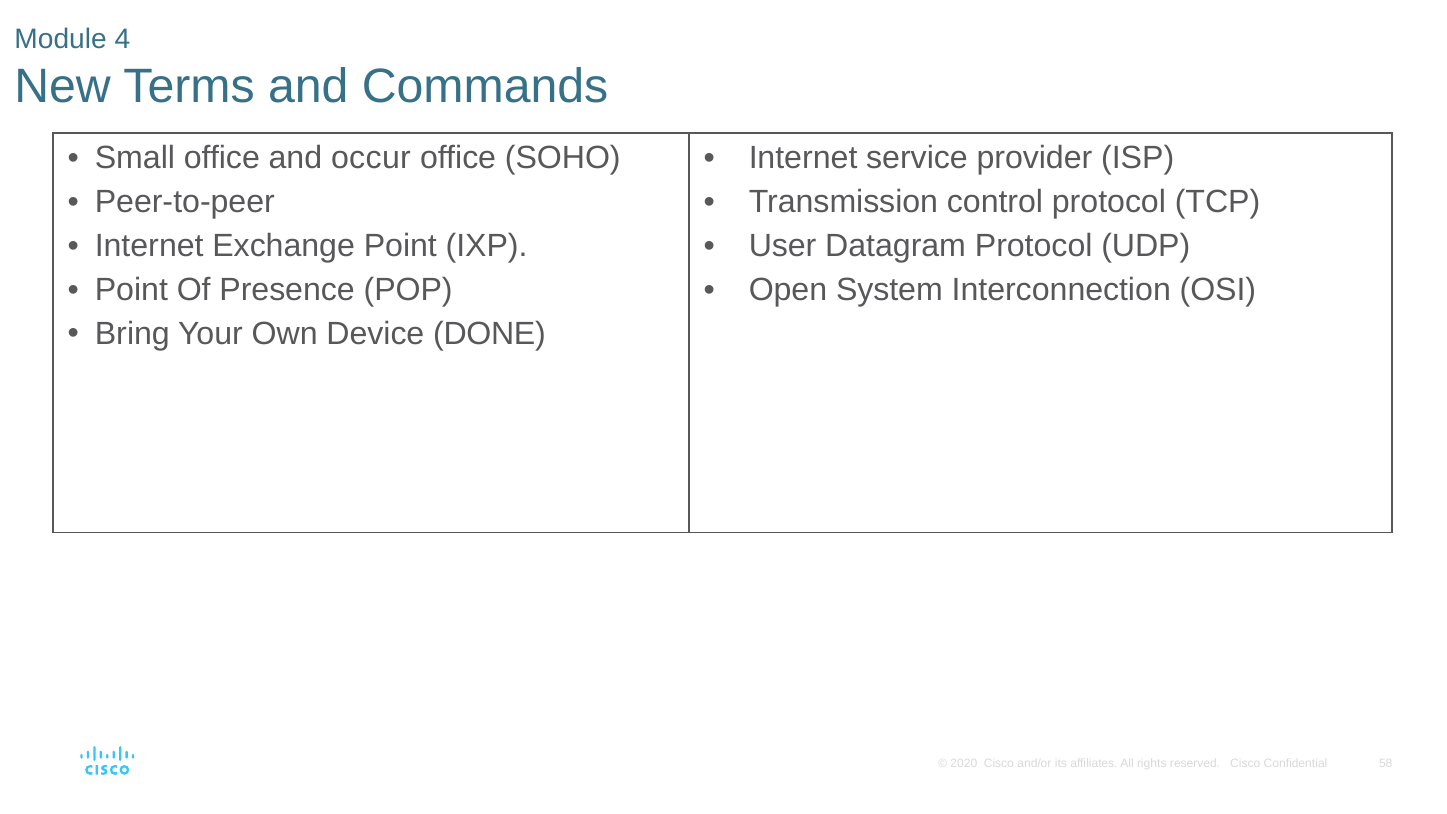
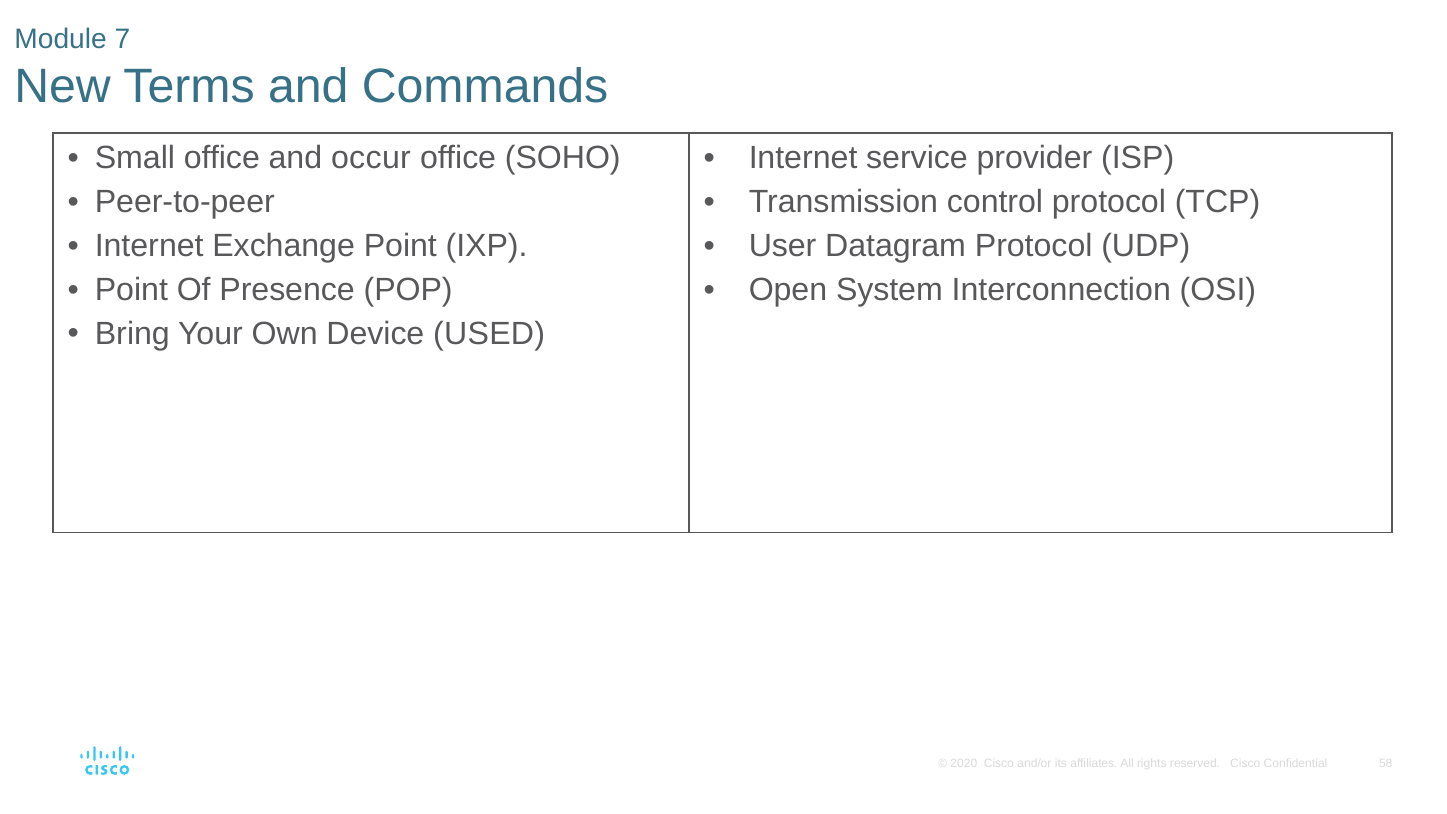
4: 4 -> 7 (122, 39)
DONE: DONE -> USED (489, 333)
